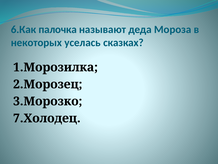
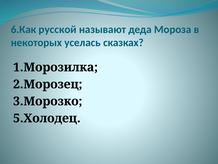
палочка: палочка -> русской (58, 29)
7.Холодец: 7.Холодец -> 5.Холодец (47, 118)
